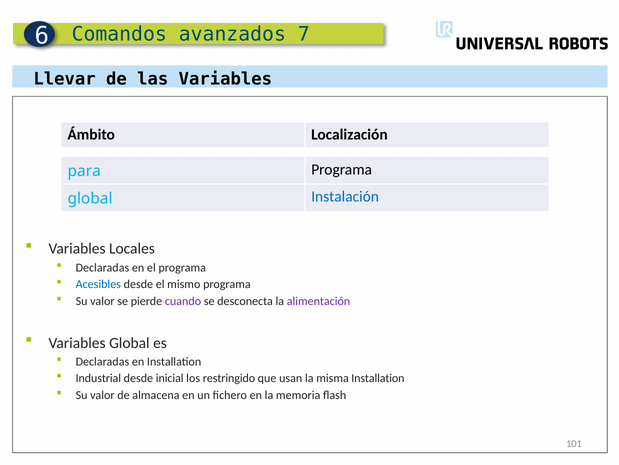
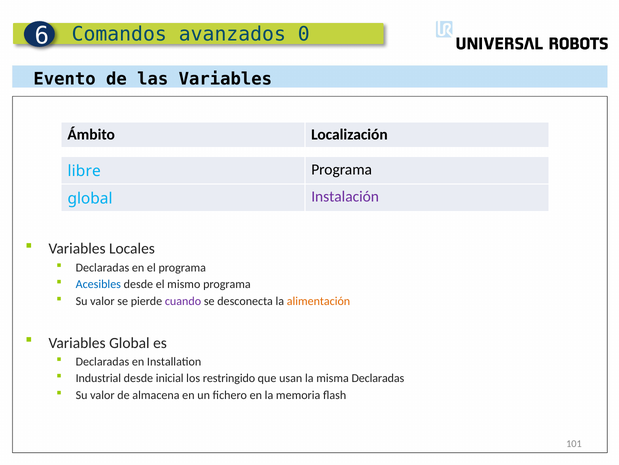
7: 7 -> 0 (304, 34)
Llevar: Llevar -> Evento (65, 79)
para: para -> libre (84, 171)
Instalación colour: blue -> purple (345, 196)
alimentación colour: purple -> orange (318, 301)
misma Installation: Installation -> Declaradas (378, 378)
